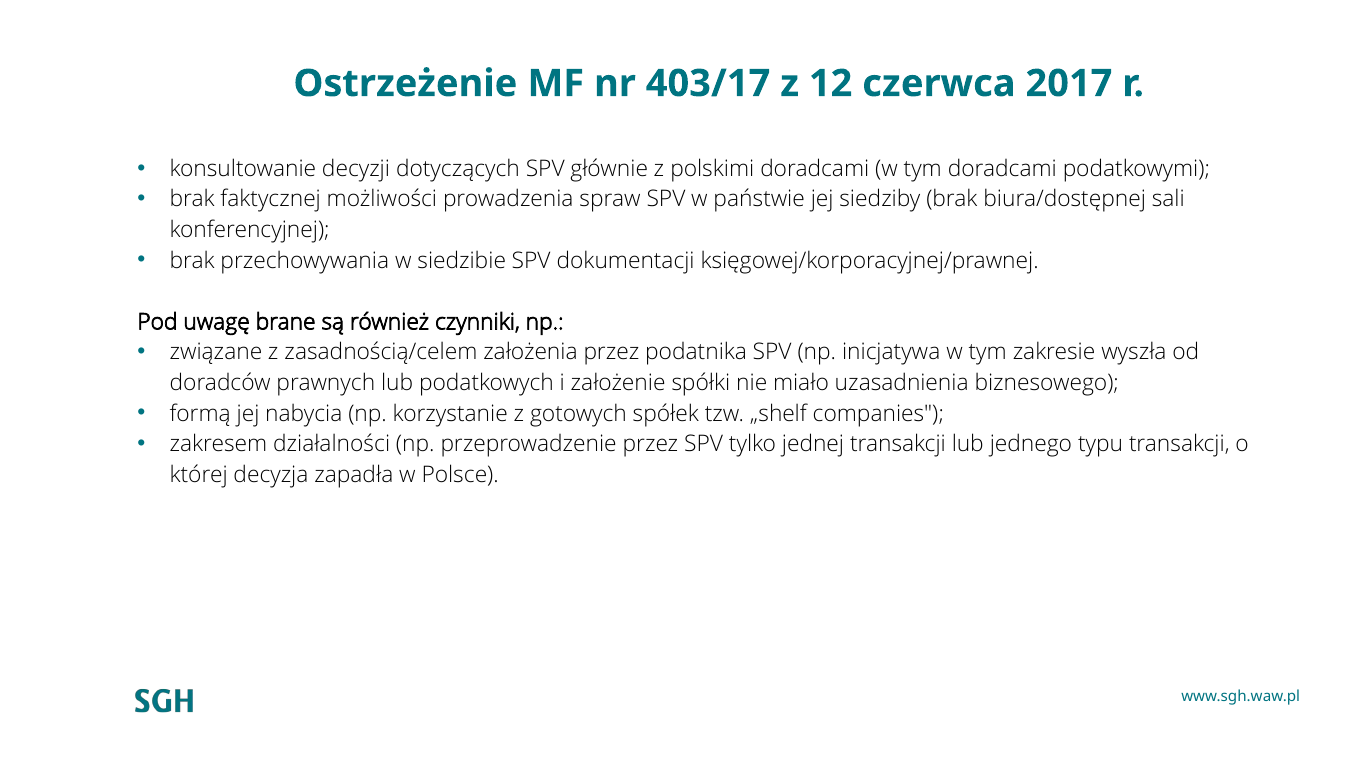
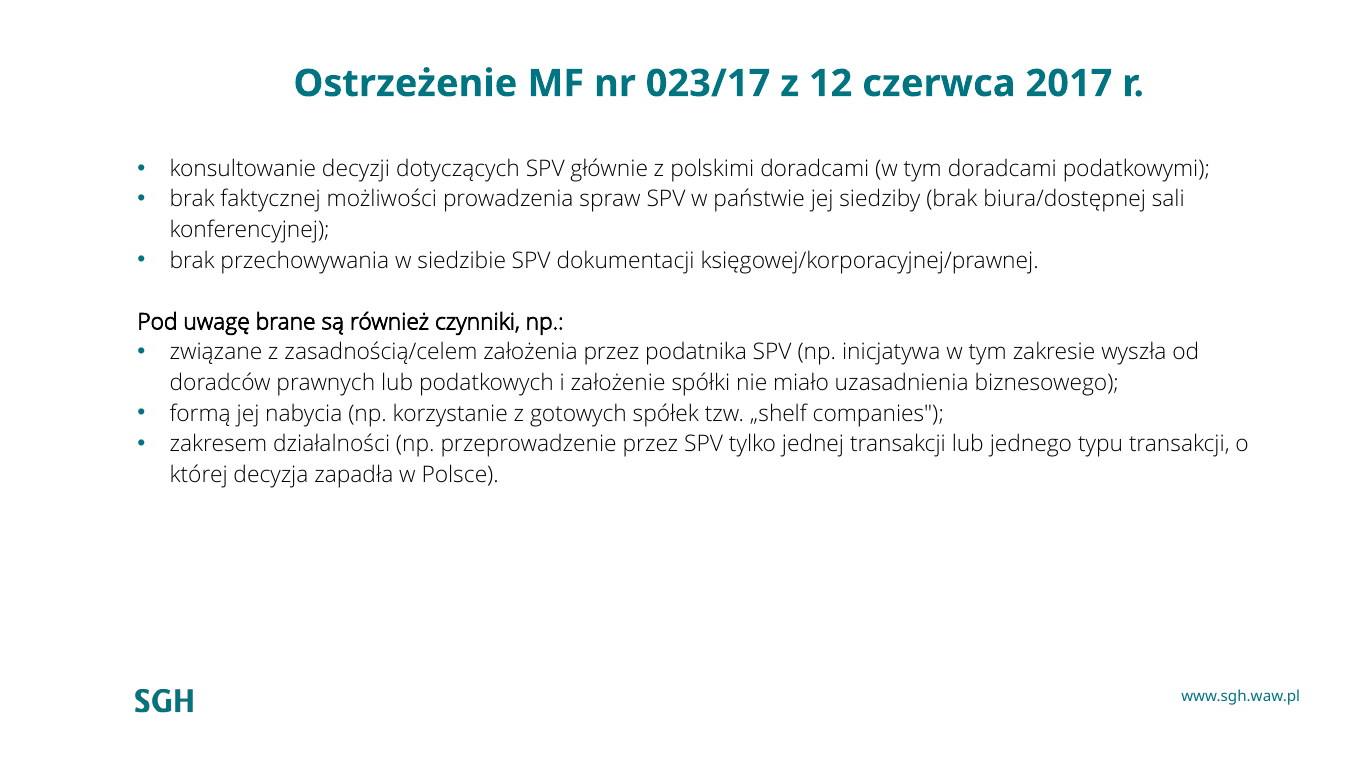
403/17: 403/17 -> 023/17 (708, 83)
